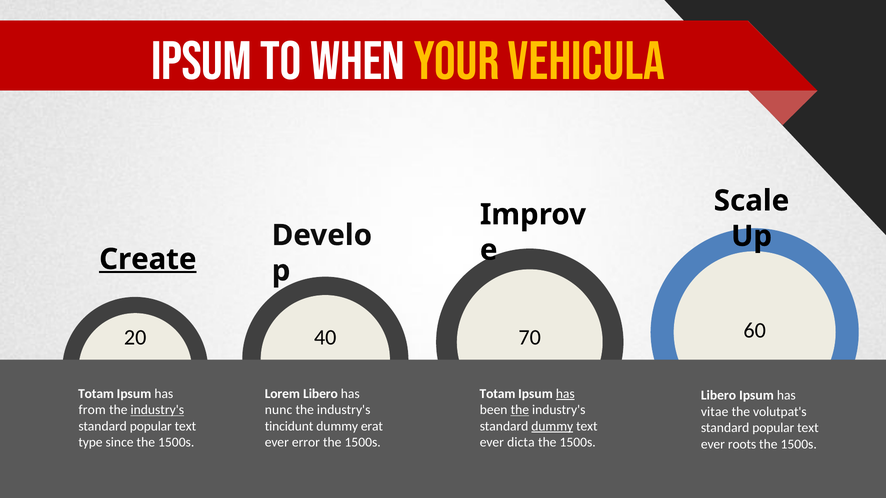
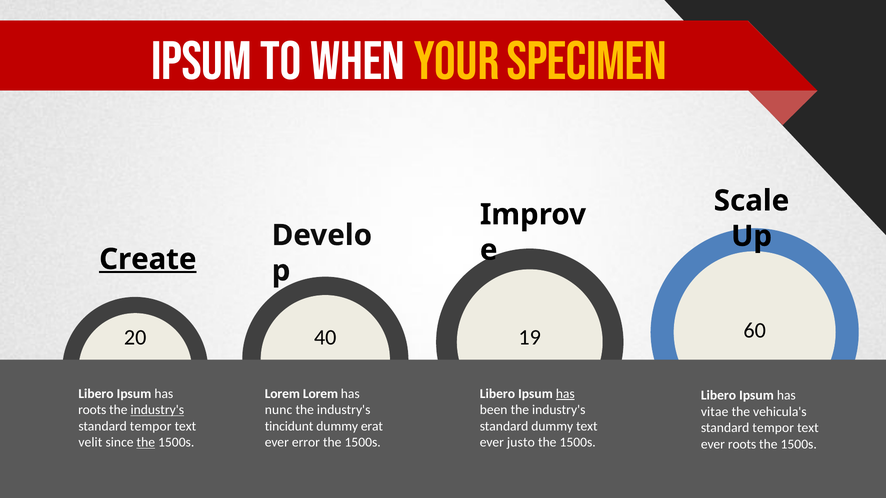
Vehicula: Vehicula -> Specimen (587, 61)
70: 70 -> 19 (530, 338)
Totam: Totam -> Libero (96, 394)
Lorem Libero: Libero -> Lorem (320, 394)
Totam: Totam -> Libero (497, 394)
from: from -> roots (92, 410)
the underline: present -> none (520, 410)
volutpat's: volutpat's -> vehicula's (780, 412)
popular: popular -> tempor (151, 427)
dummy underline: present -> none (552, 427)
popular: popular -> tempor (773, 428)
type: type -> velit (90, 443)
the underline: none -> present (146, 443)
dicta: dicta -> justo (521, 443)
